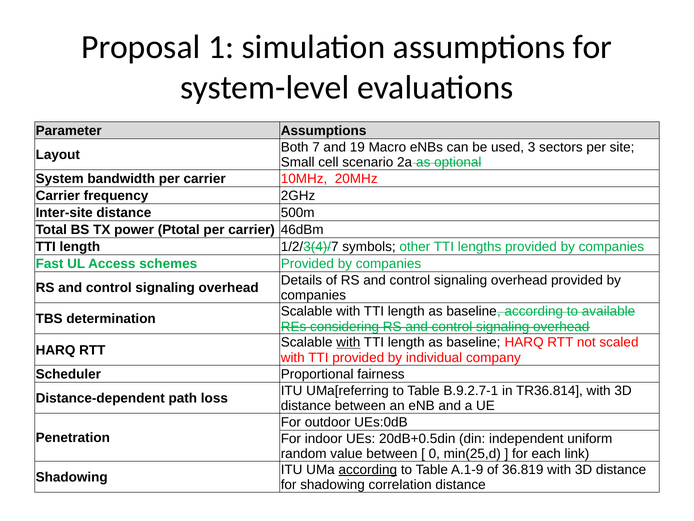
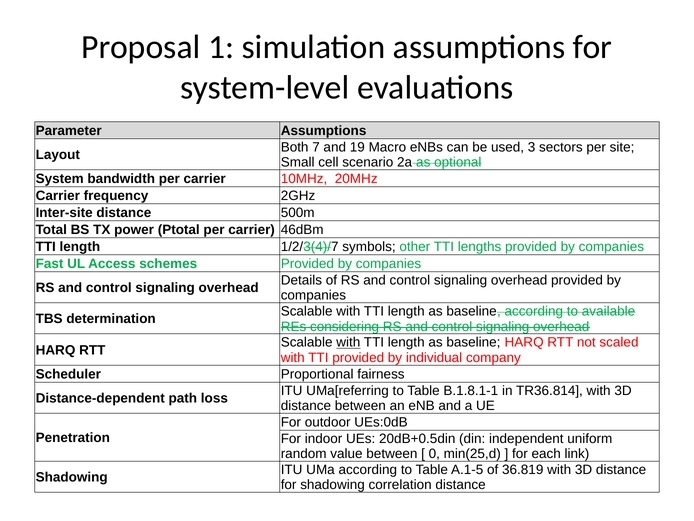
B.9.2.7-1: B.9.2.7-1 -> B.1.8.1-1 (471, 390)
according underline: present -> none (368, 469)
A.1-9: A.1-9 -> A.1-5 (467, 469)
